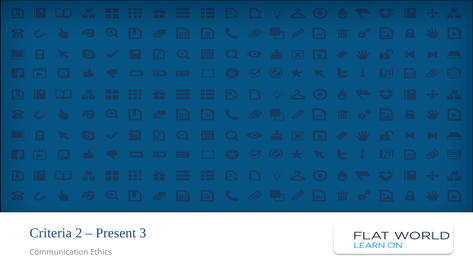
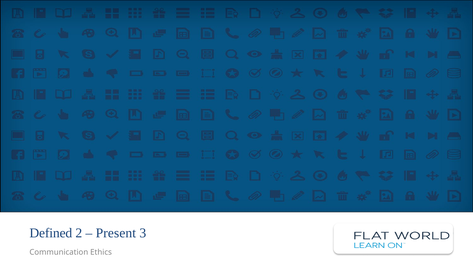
Criteria: Criteria -> Defined (51, 233)
